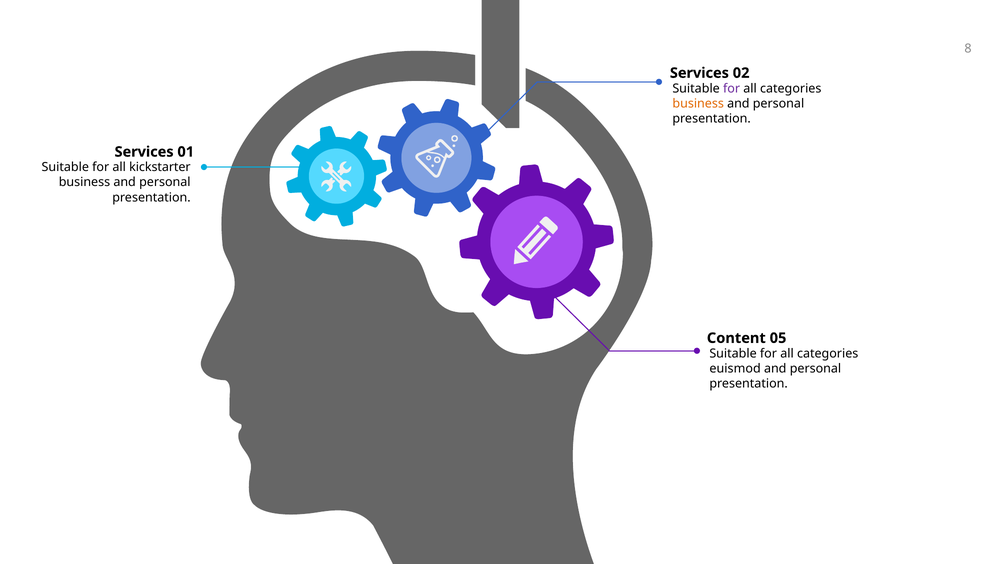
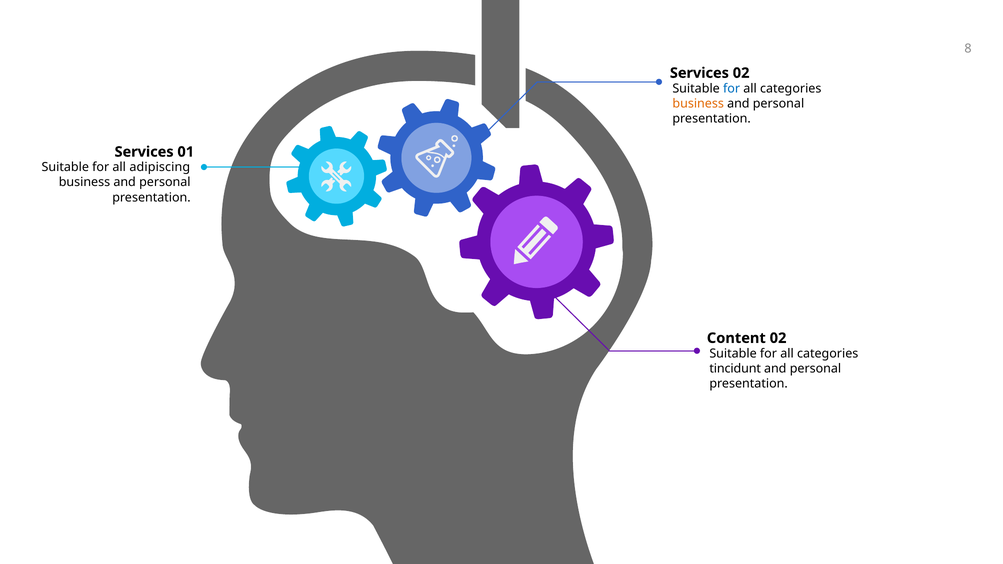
for colour: purple -> blue (732, 88)
kickstarter: kickstarter -> adipiscing (160, 167)
Content 05: 05 -> 02 (778, 338)
euismod: euismod -> tincidunt (735, 369)
